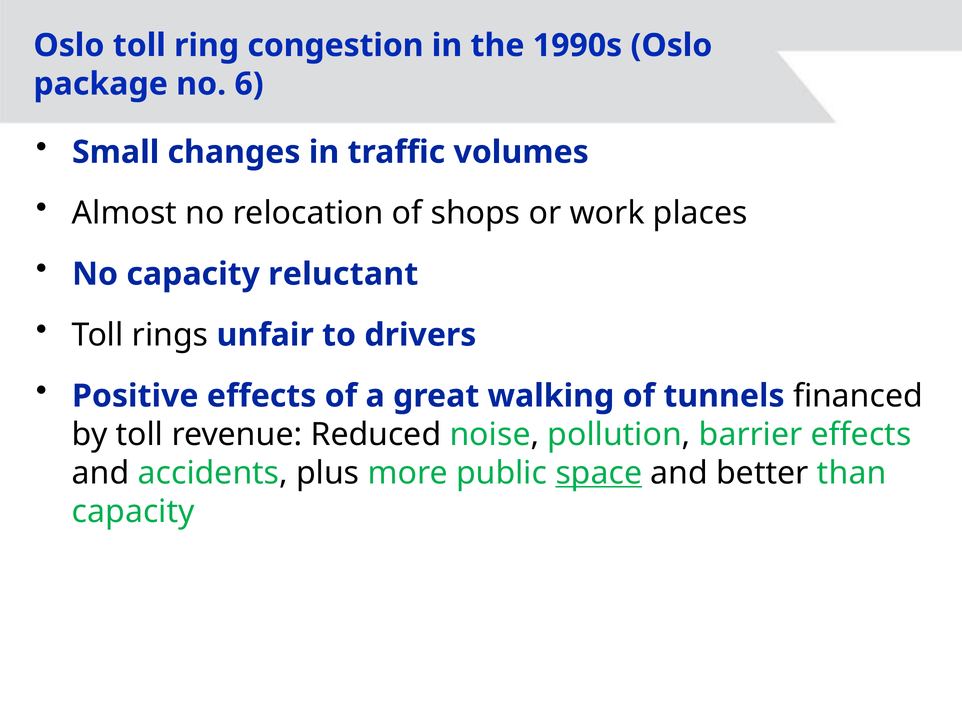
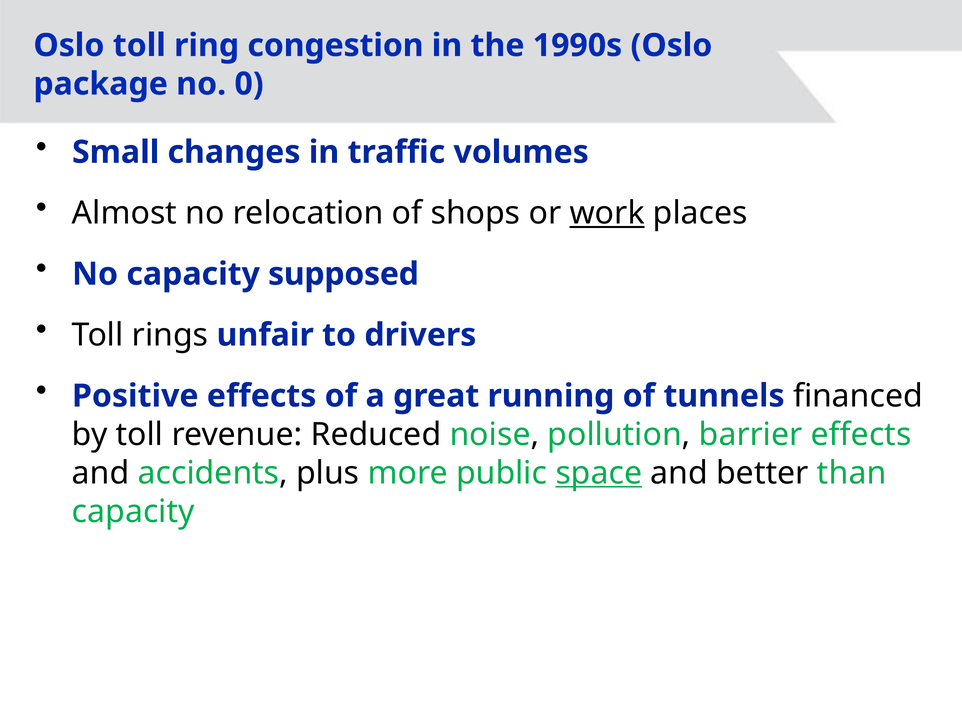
6: 6 -> 0 (249, 84)
work underline: none -> present (607, 213)
reluctant: reluctant -> supposed (343, 274)
walking: walking -> running (551, 396)
